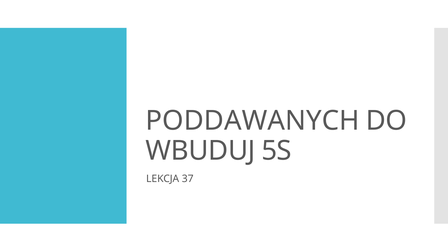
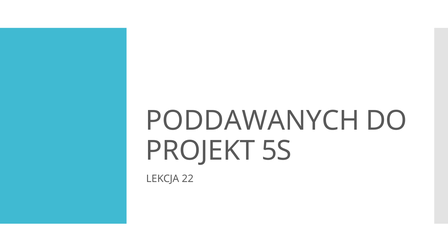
WBUDUJ: WBUDUJ -> PROJEKT (200, 151)
37: 37 -> 22 (188, 179)
